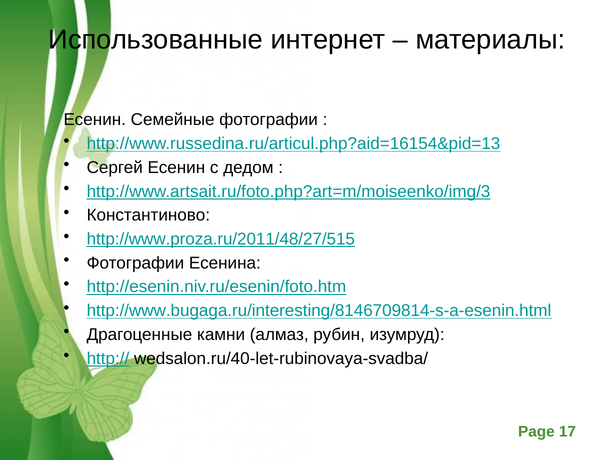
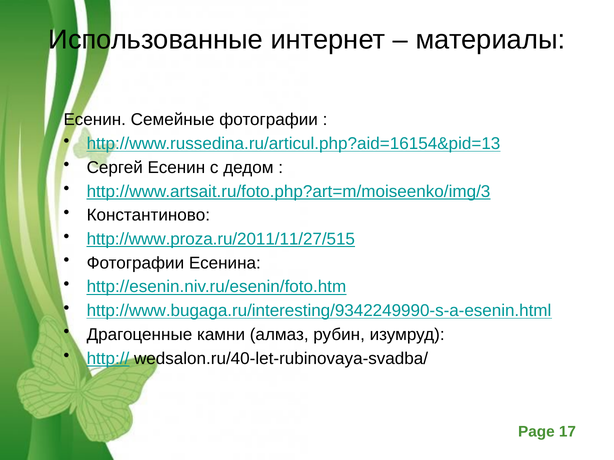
http://www.proza.ru/2011/48/27/515: http://www.proza.ru/2011/48/27/515 -> http://www.proza.ru/2011/11/27/515 (221, 239)
http://www.bugaga.ru/interesting/8146709814-s-a-esenin.html: http://www.bugaga.ru/interesting/8146709814-s-a-esenin.html -> http://www.bugaga.ru/interesting/9342249990-s-a-esenin.html (319, 311)
